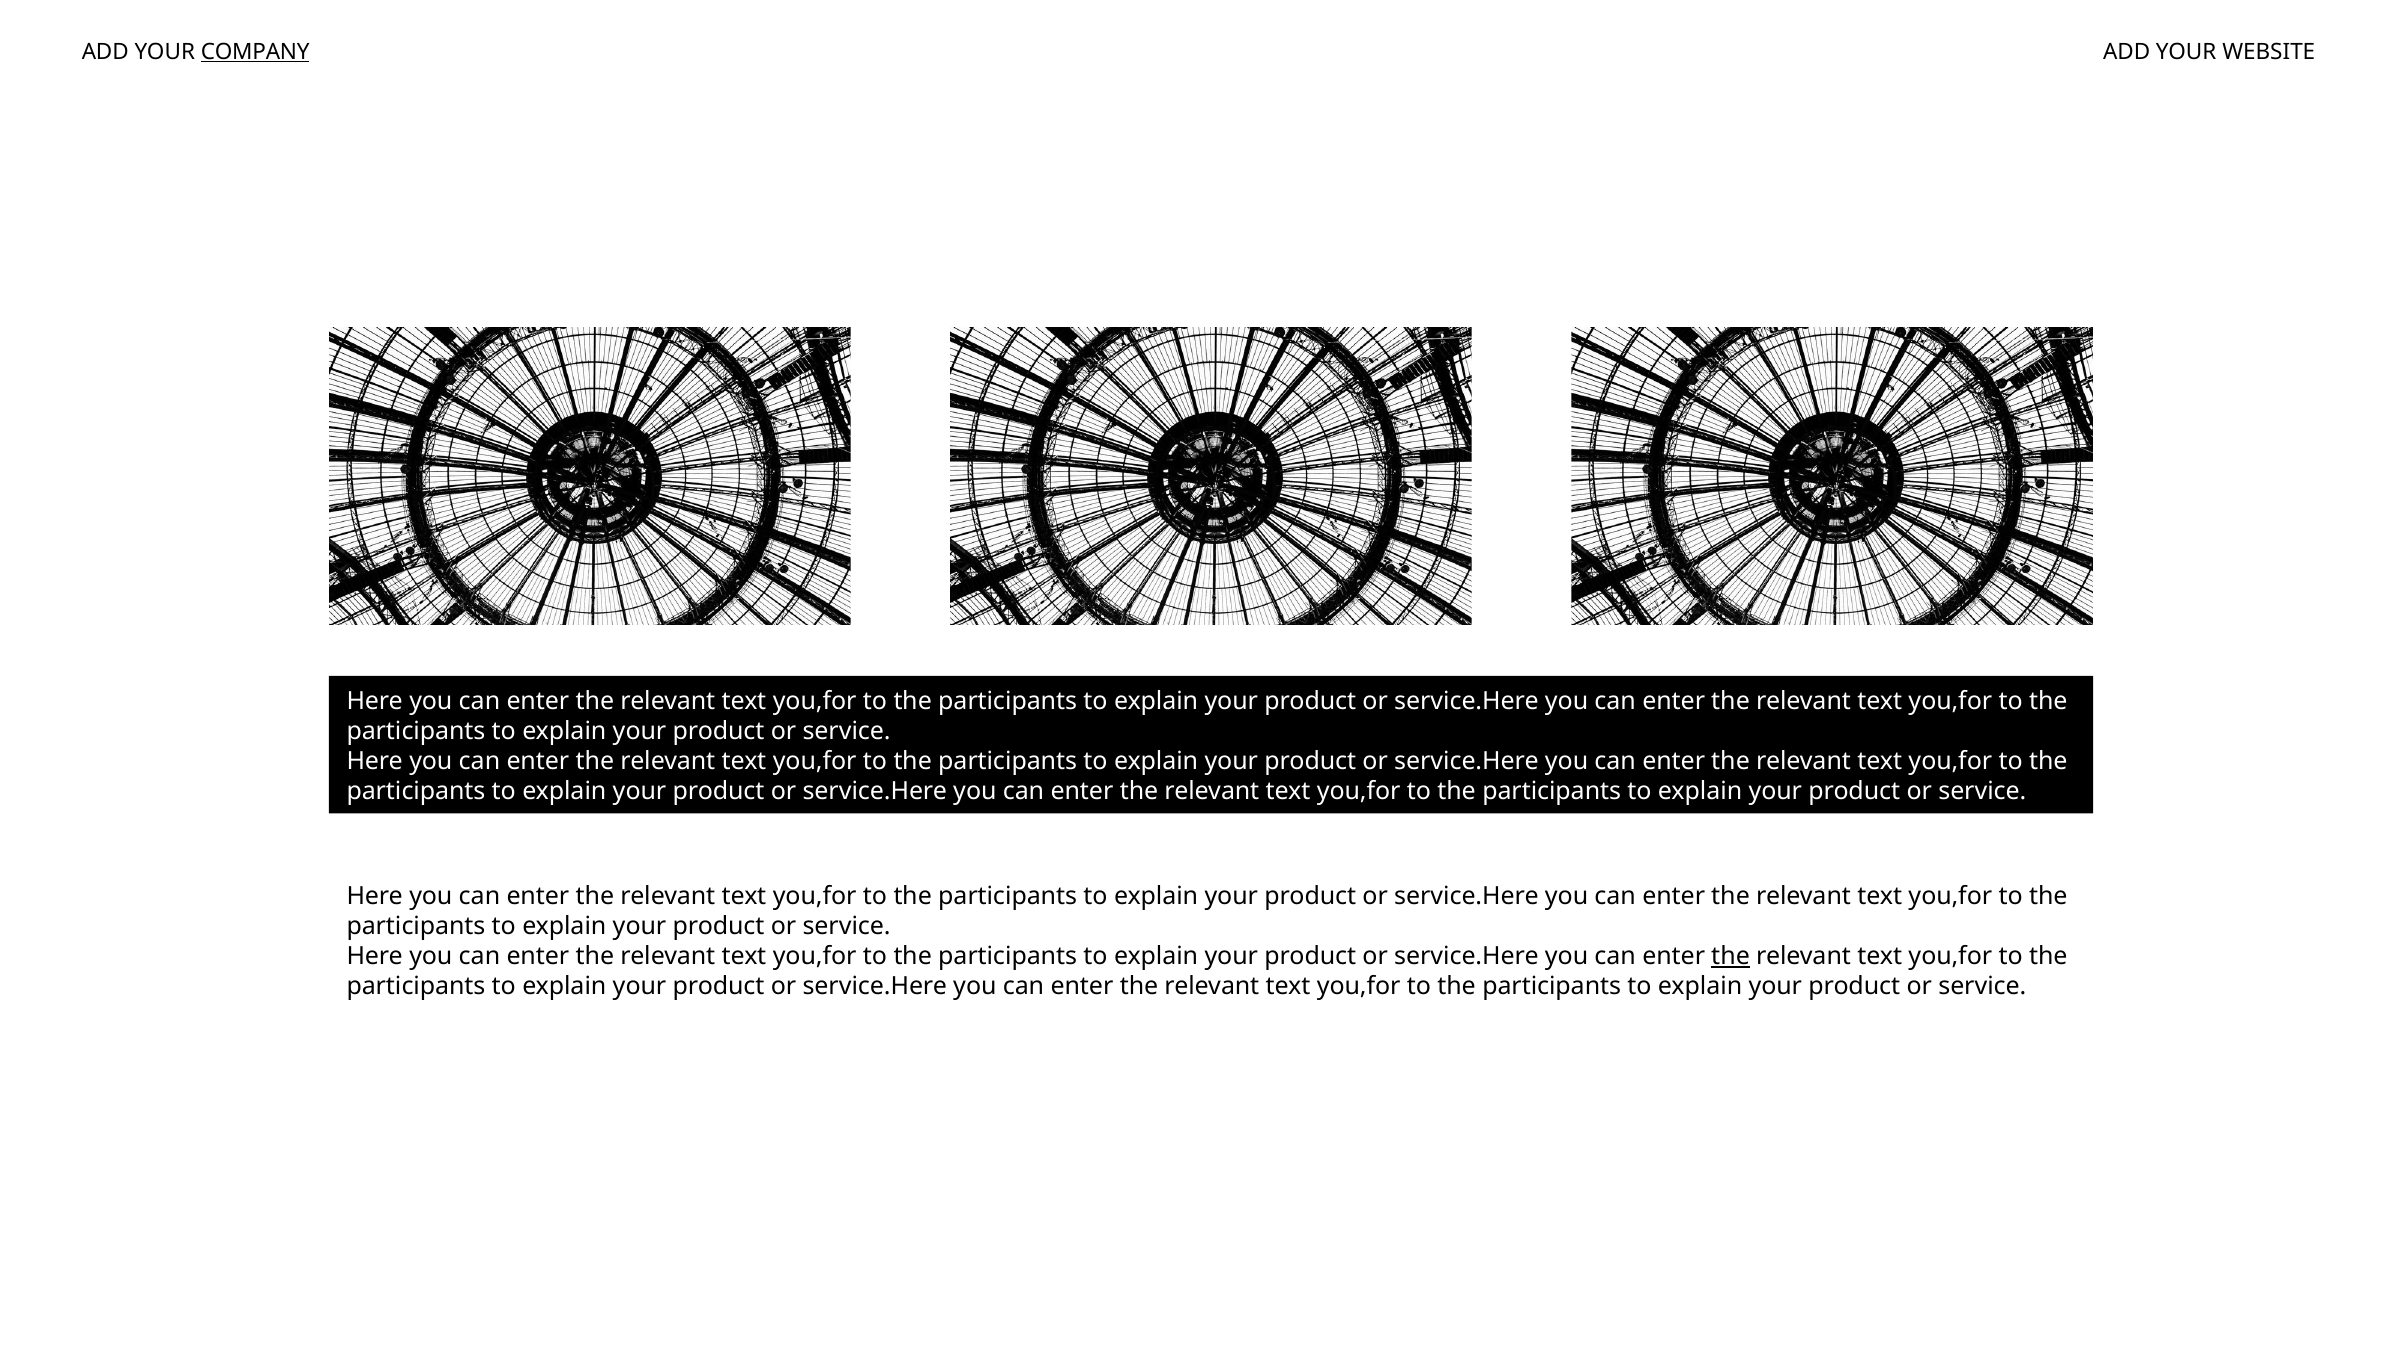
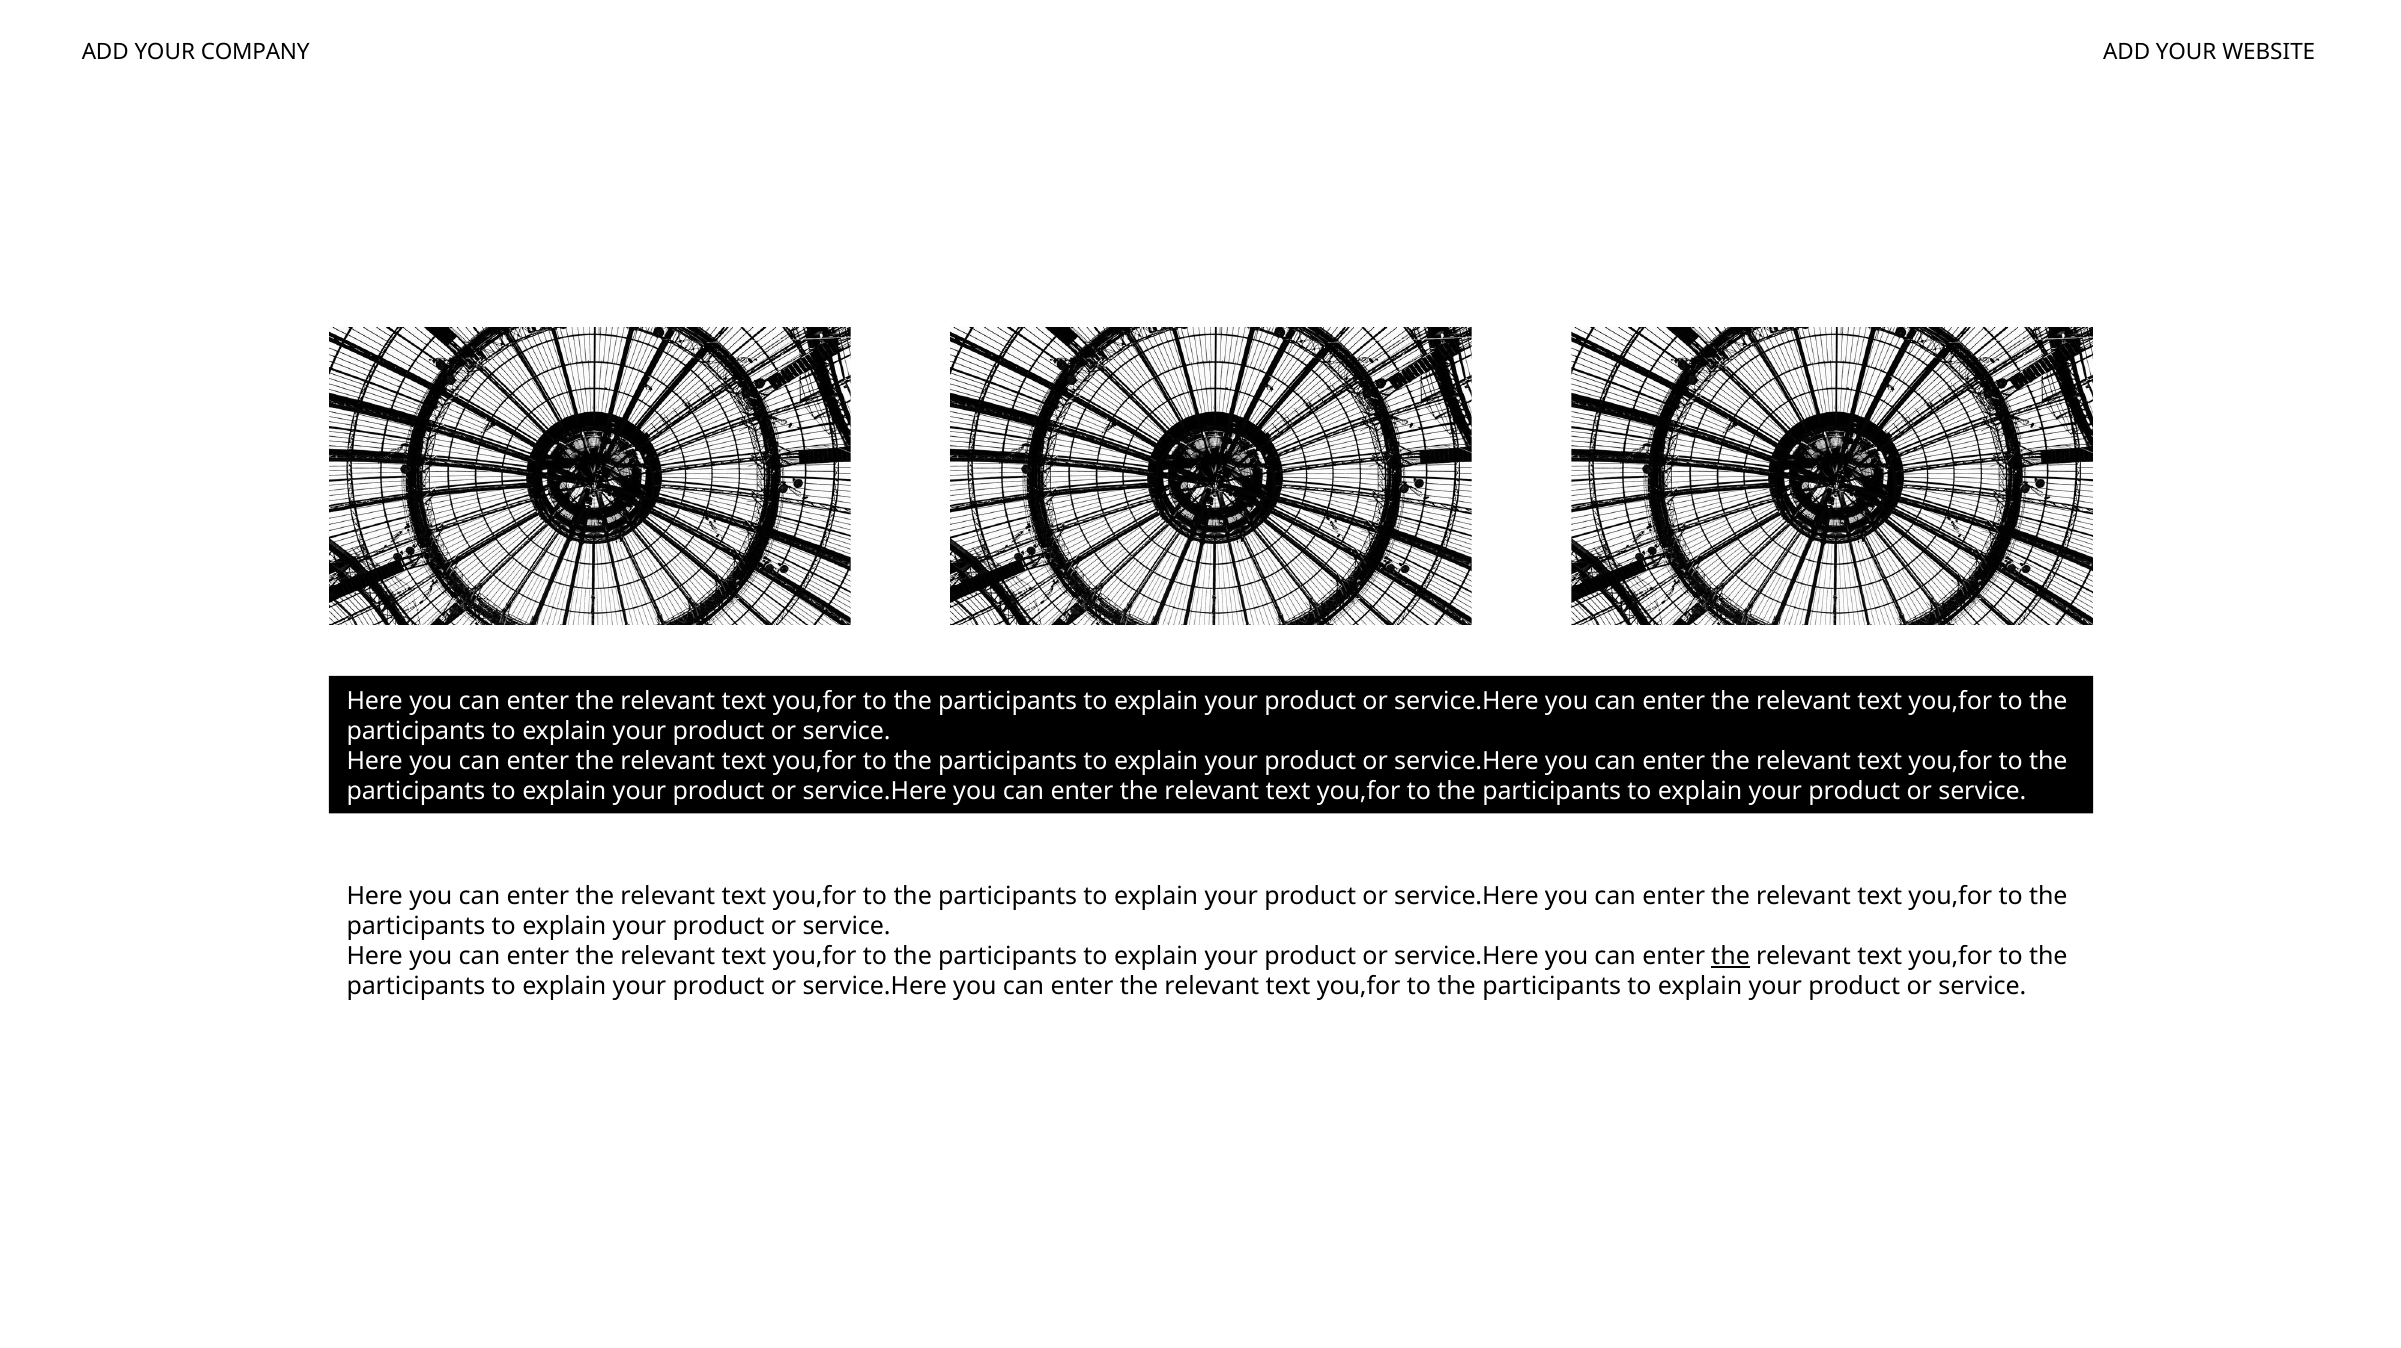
COMPANY underline: present -> none (255, 52)
